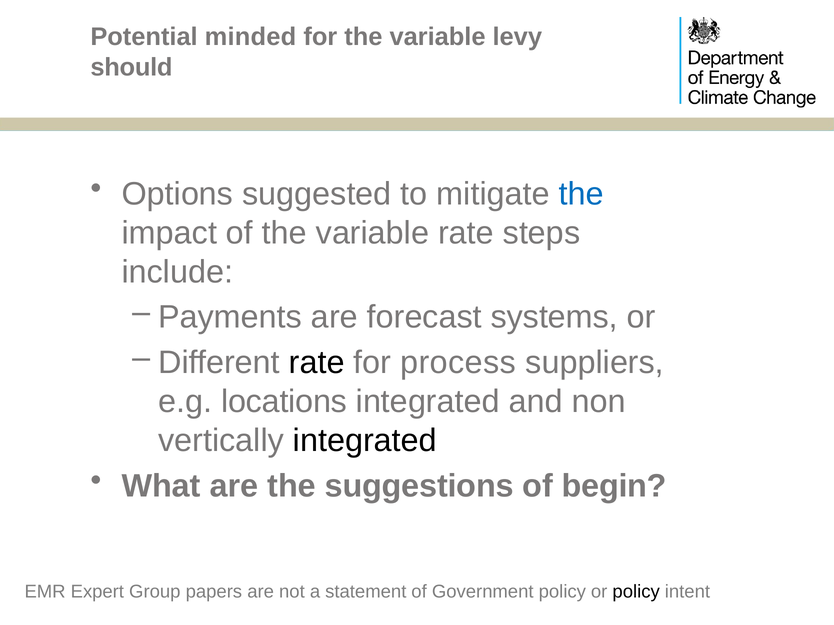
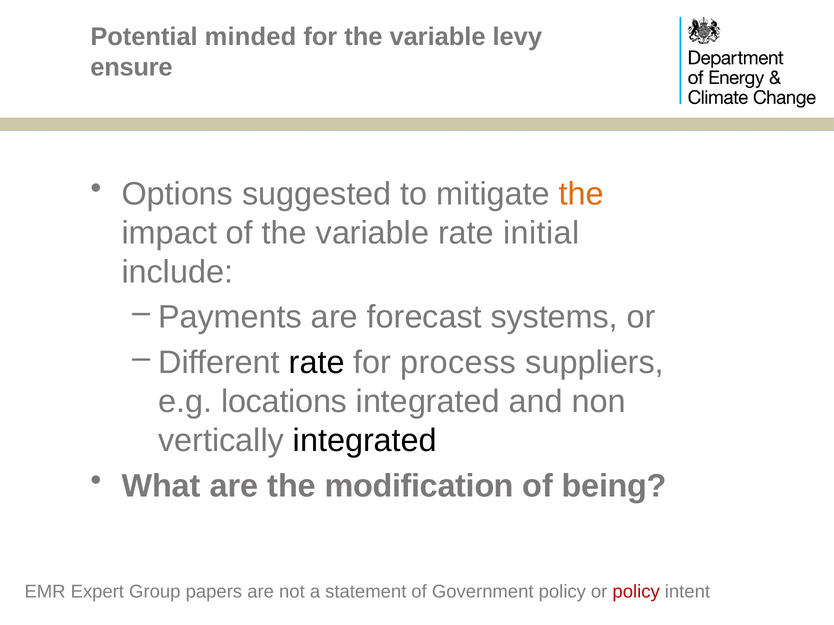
should: should -> ensure (131, 67)
the colour: blue -> orange (581, 194)
steps: steps -> initial (541, 233)
suggestions: suggestions -> modification (419, 486)
begin: begin -> being (614, 486)
policy colour: black -> red (636, 592)
